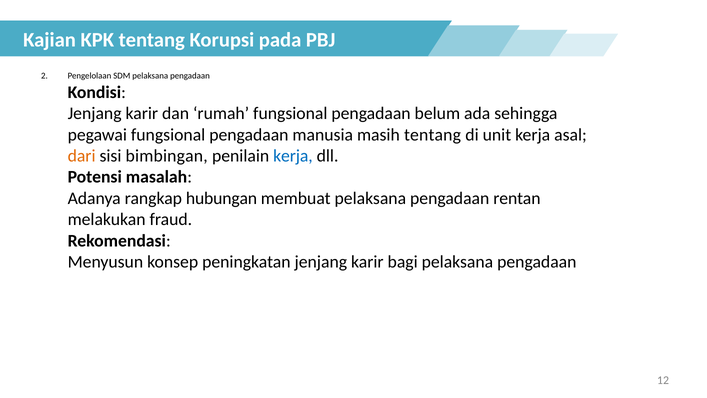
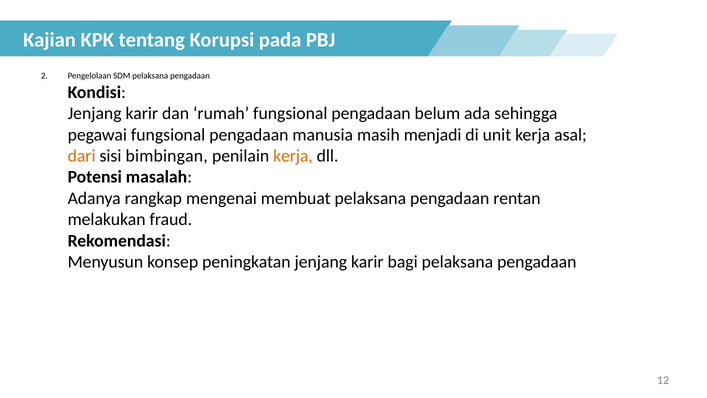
masih tentang: tentang -> menjadi (433, 135)
kerja colour: blue -> orange (293, 156)
hubungan: hubungan -> mengenai (221, 198)
